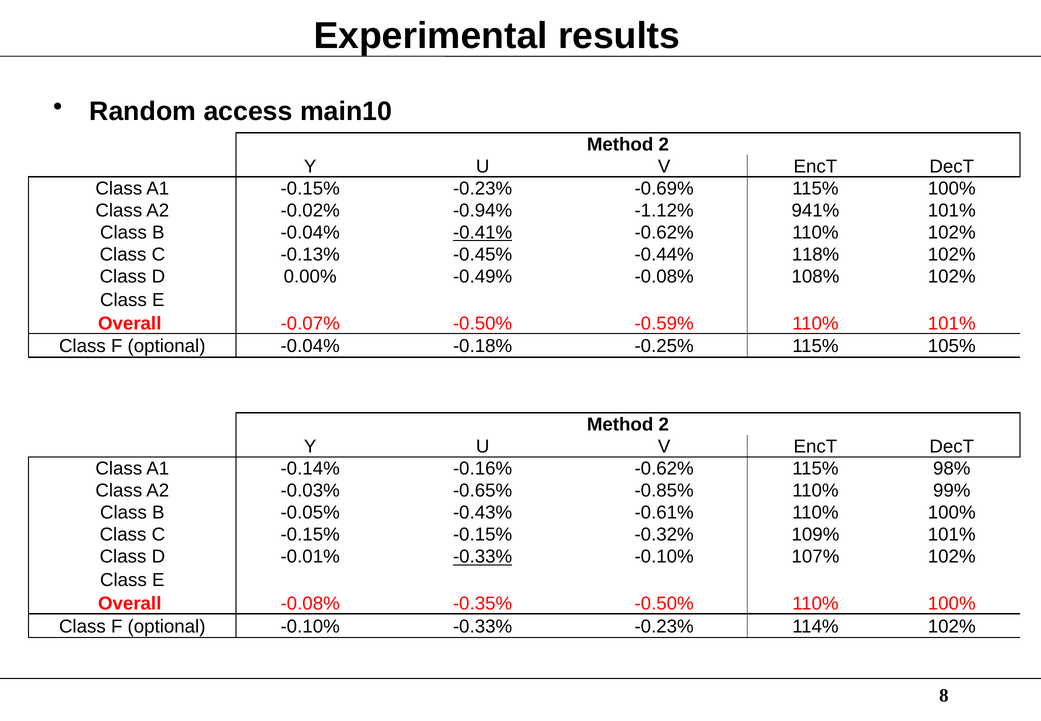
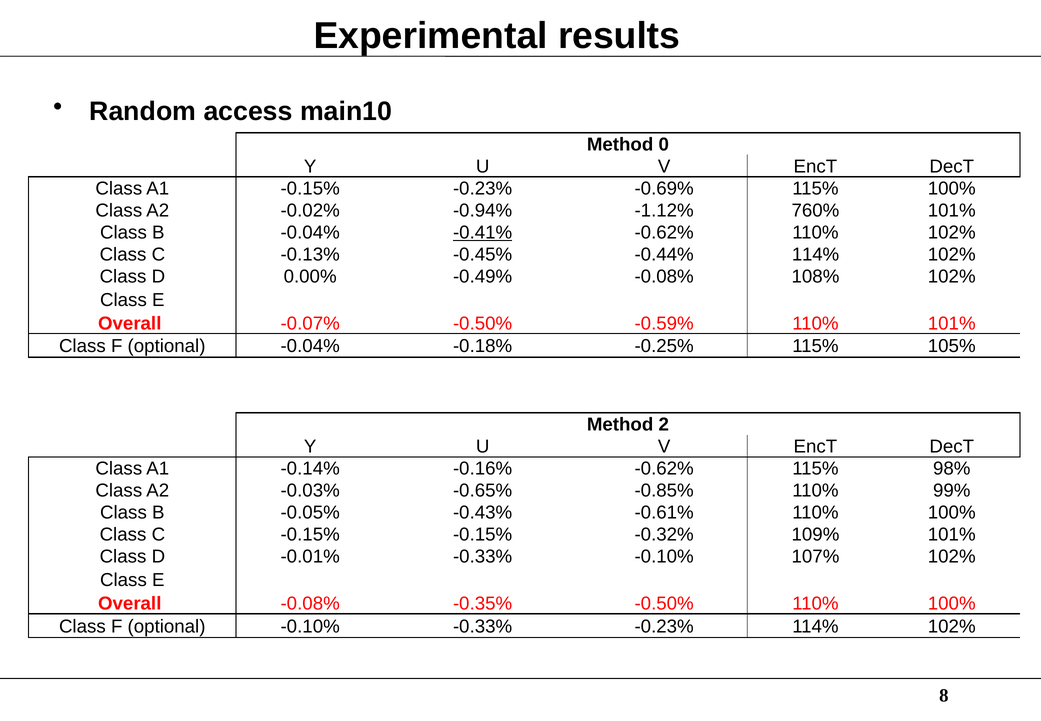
2: 2 -> 0 (664, 144)
941%: 941% -> 760% (815, 210)
-0.44% 118%: 118% -> 114% (816, 255)
-0.33% underline: present -> none (483, 557)
